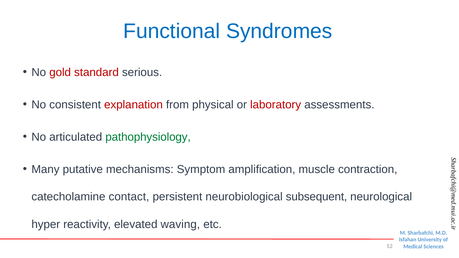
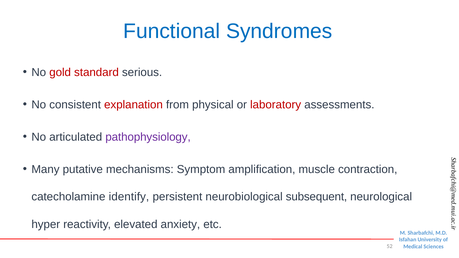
pathophysiology colour: green -> purple (148, 137)
contact: contact -> identify (129, 197)
waving: waving -> anxiety (180, 224)
